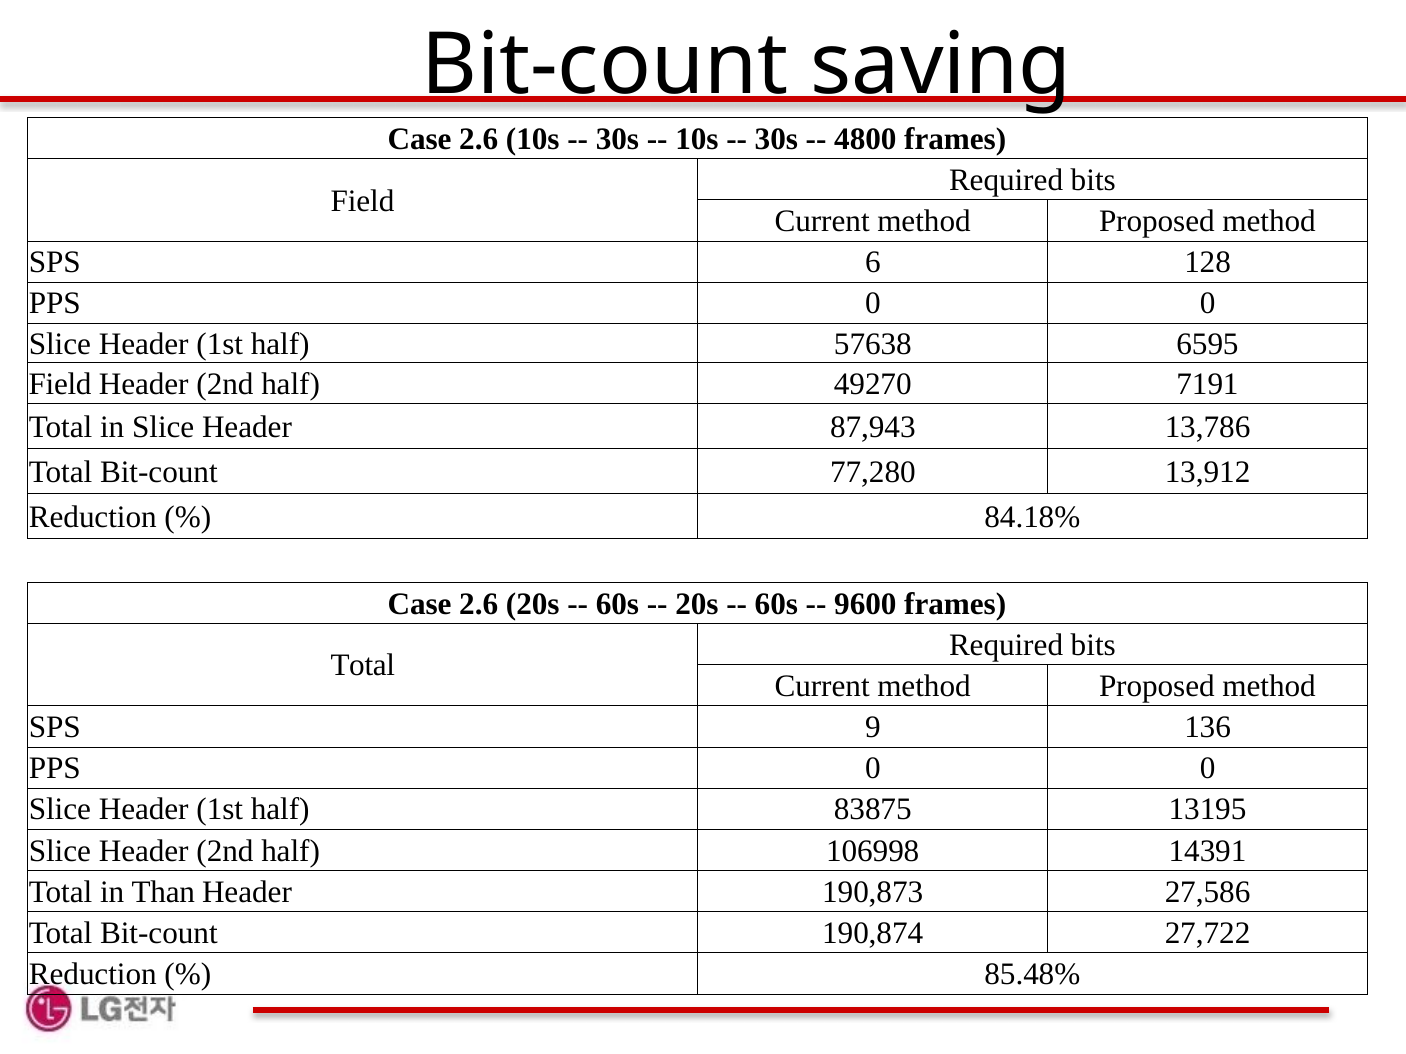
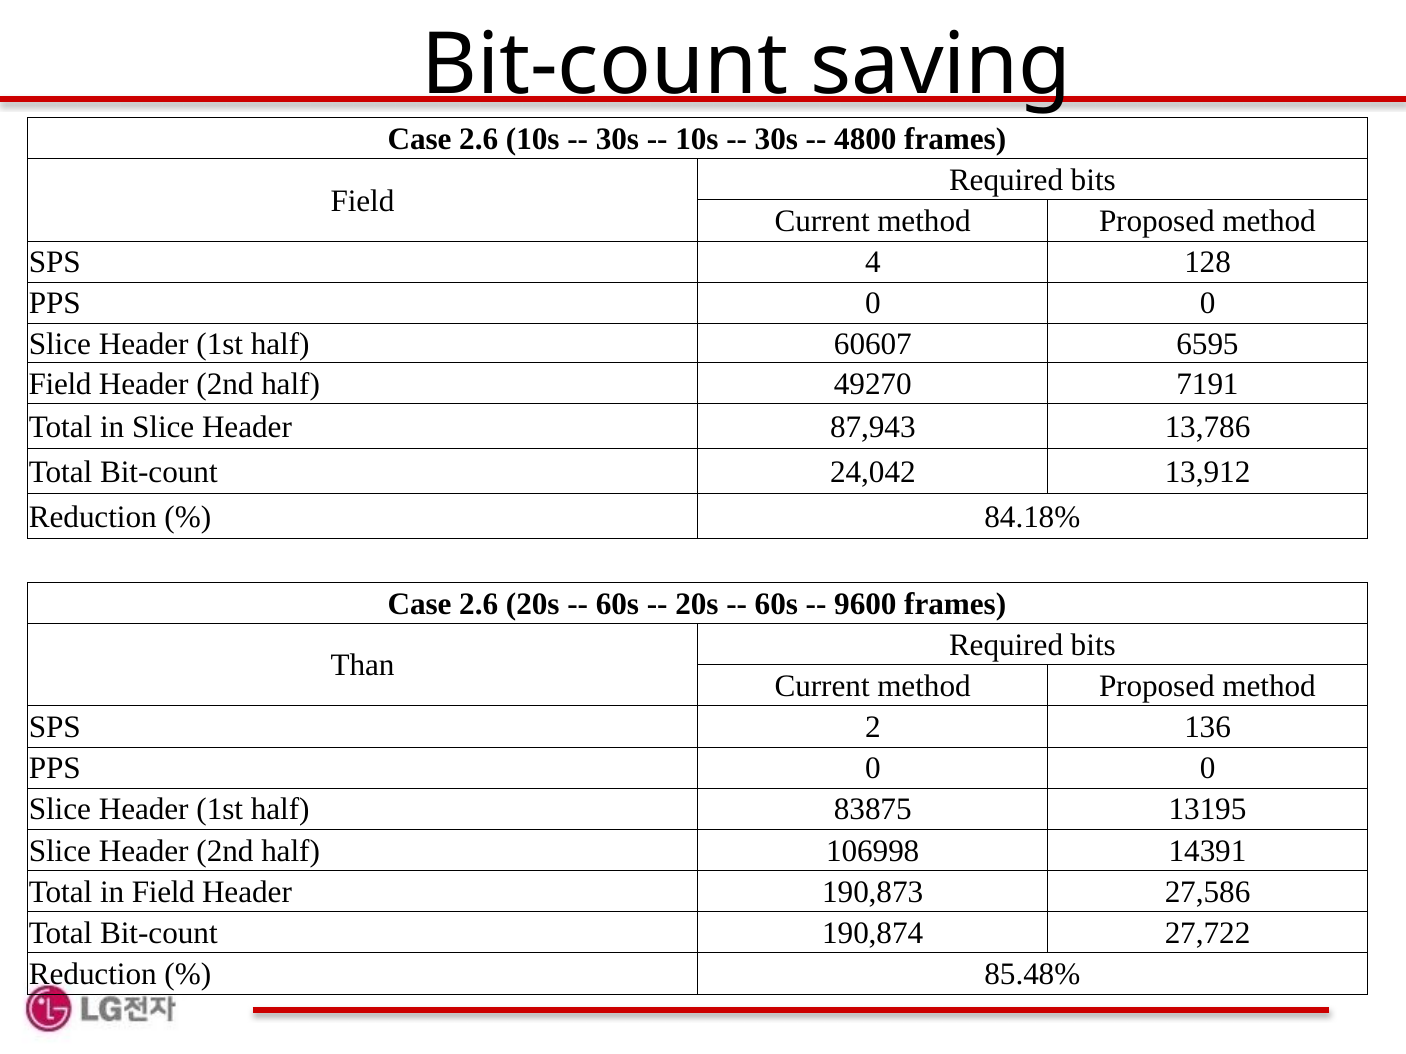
6: 6 -> 4 (873, 263)
57638: 57638 -> 60607 (873, 344)
77,280: 77,280 -> 24,042 (873, 472)
Total: Total -> Than (363, 666)
9: 9 -> 2 (873, 728)
in Than: Than -> Field (163, 892)
